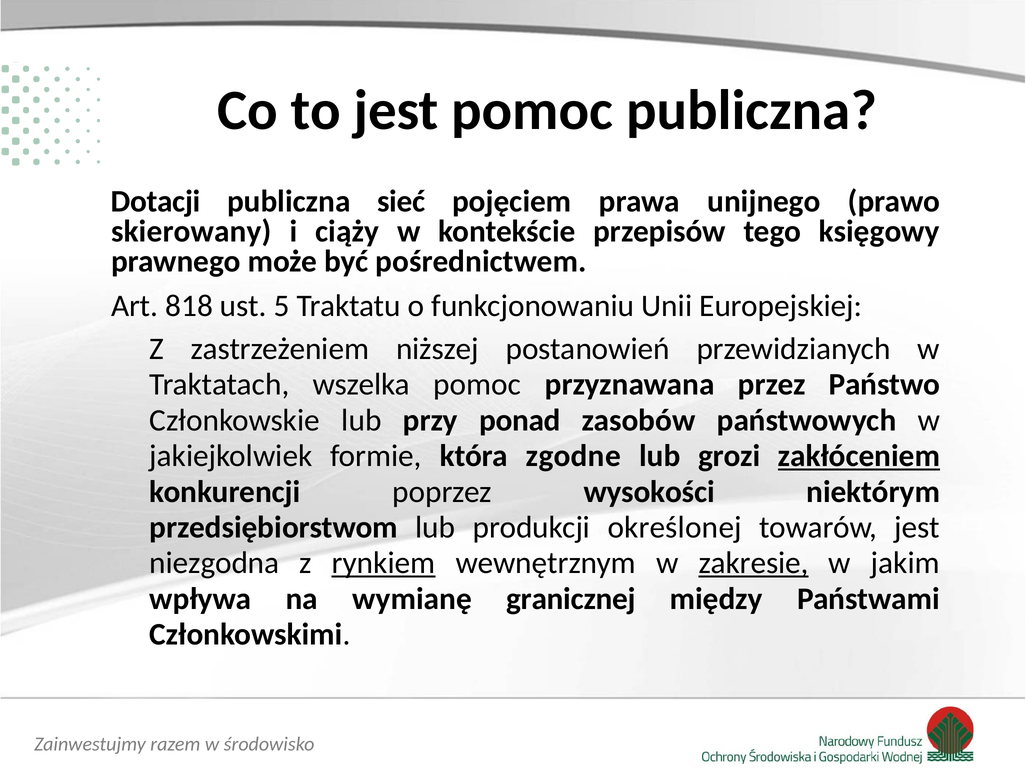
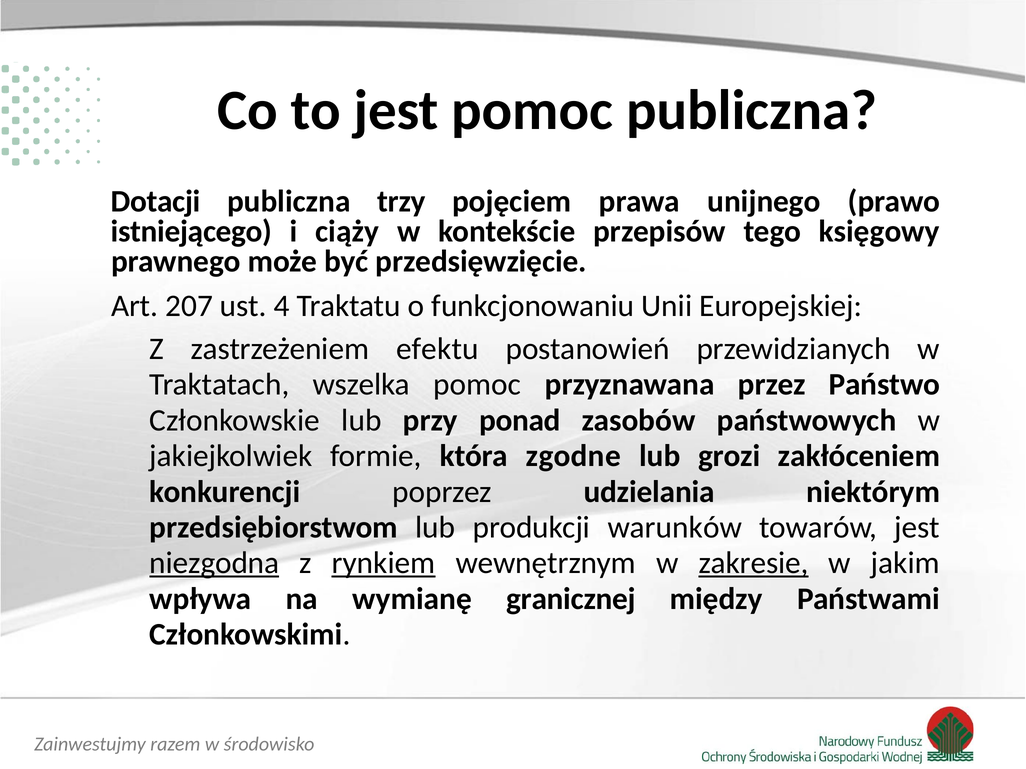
sieć: sieć -> trzy (401, 201)
skierowany: skierowany -> istniejącego (192, 232)
pośrednictwem: pośrednictwem -> przedsięwzięcie (481, 262)
818: 818 -> 207 (189, 306)
5: 5 -> 4 (282, 306)
niższej: niższej -> efektu (437, 349)
zakłóceniem underline: present -> none (859, 456)
wysokości: wysokości -> udzielania (649, 492)
określonej: określonej -> warunków (675, 528)
niezgodna underline: none -> present (214, 563)
